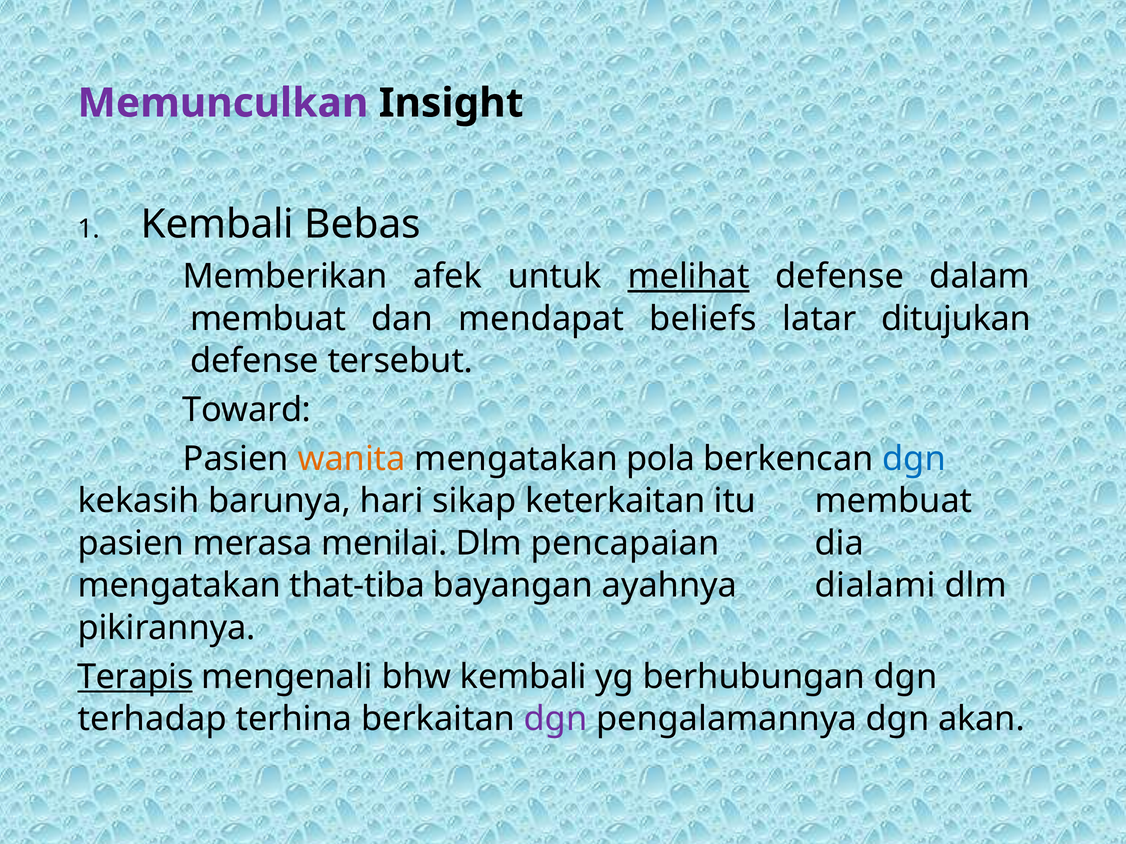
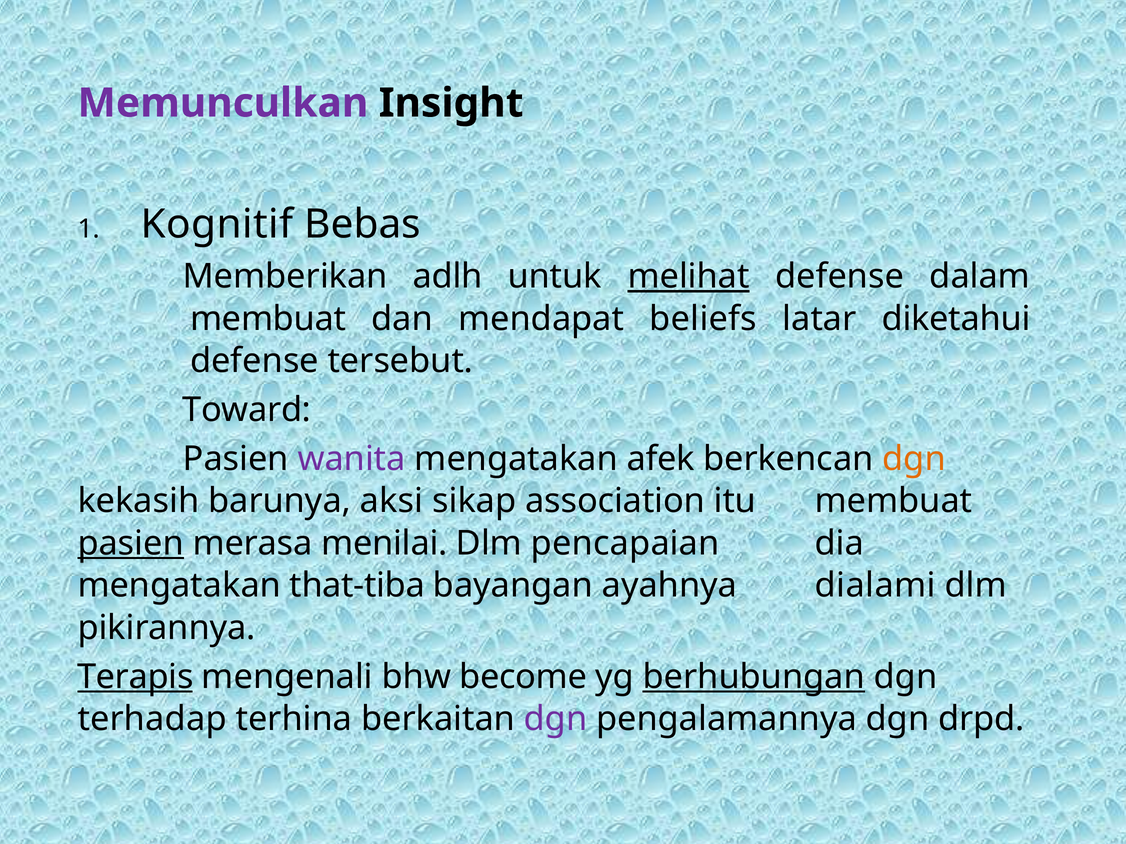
Kembali: Kembali -> Kognitif (217, 225)
afek: afek -> adlh (448, 277)
ditujukan: ditujukan -> diketahui (956, 319)
wanita colour: orange -> purple (352, 459)
pola: pola -> afek (661, 459)
dgn colour: blue -> orange (914, 459)
hari: hari -> aksi (392, 501)
keterkaitan: keterkaitan -> association (615, 501)
pasien underline: none -> present (131, 544)
bhw kembali: kembali -> become (523, 677)
berhubungan underline: none -> present (754, 677)
akan: akan -> drpd (981, 719)
